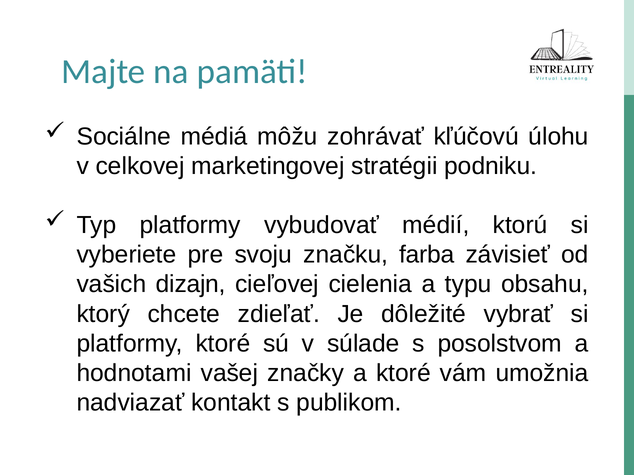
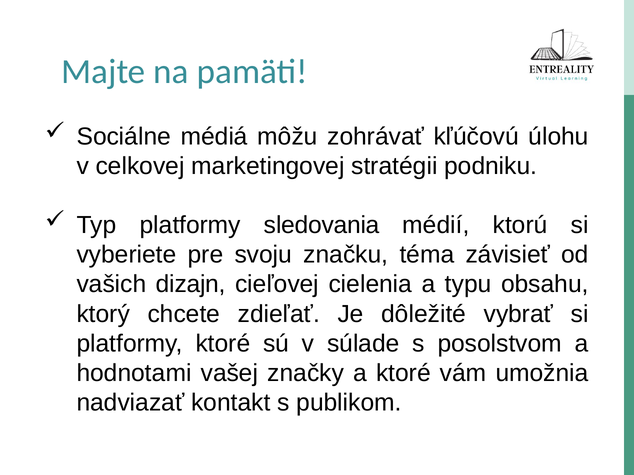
vybudovať: vybudovať -> sledovania (322, 225)
farba: farba -> téma (427, 255)
